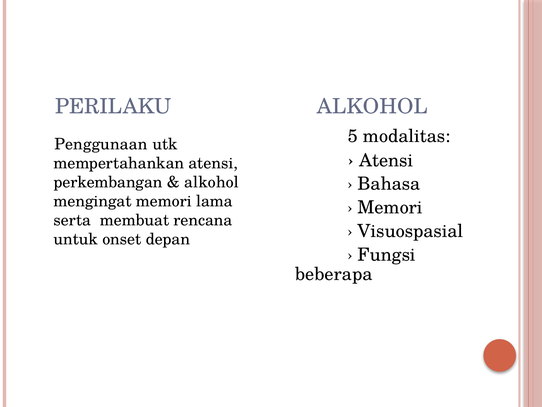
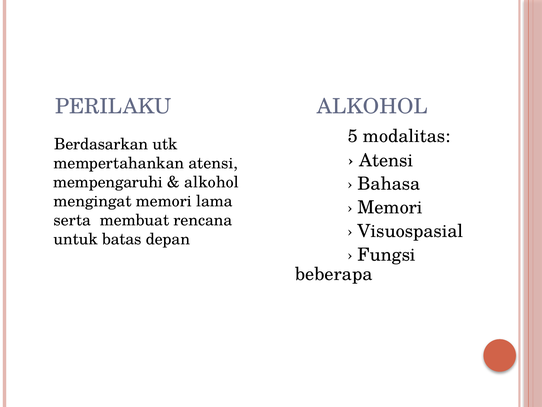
Penggunaan: Penggunaan -> Berdasarkan (101, 144)
perkembangan: perkembangan -> mempengaruhi (108, 182)
onset: onset -> batas (122, 239)
